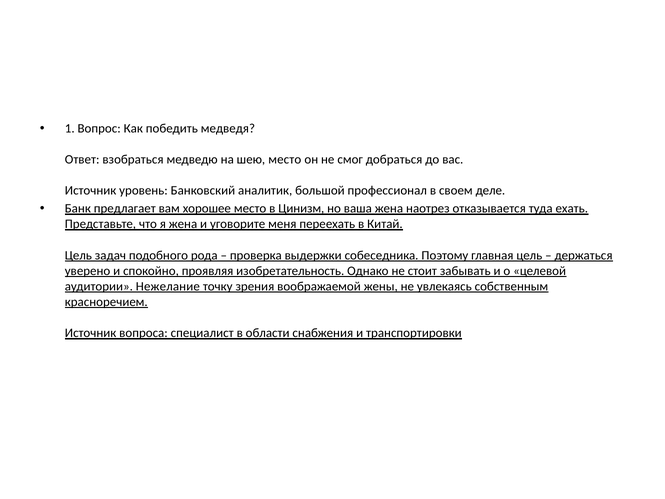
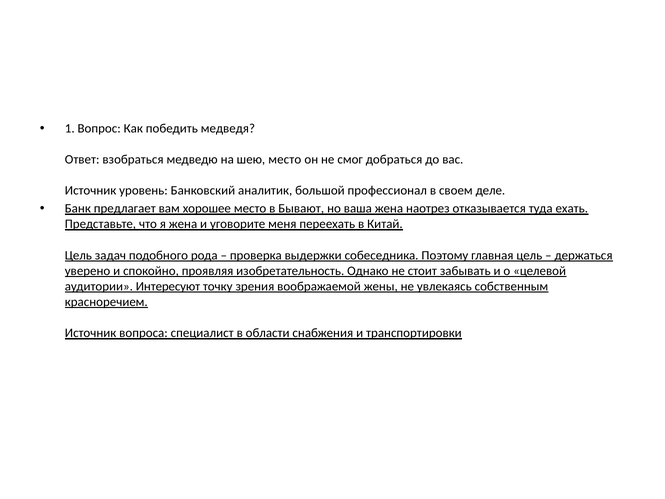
Цинизм: Цинизм -> Бывают (301, 209)
Нежелание: Нежелание -> Интересуют (168, 286)
